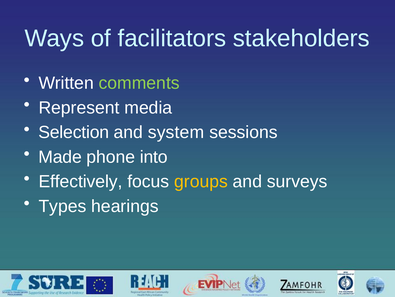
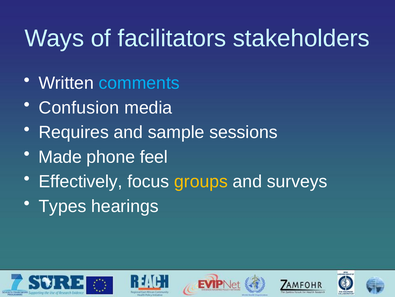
comments colour: light green -> light blue (139, 83)
Represent: Represent -> Confusion (79, 107)
Selection: Selection -> Requires (74, 132)
system: system -> sample (176, 132)
into: into -> feel (154, 157)
